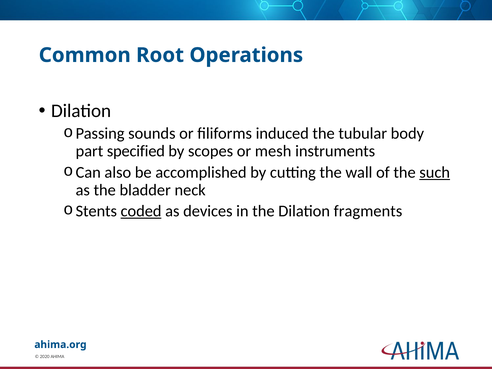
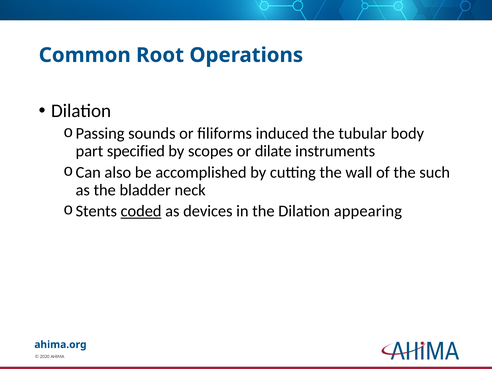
mesh: mesh -> dilate (273, 151)
such underline: present -> none (435, 172)
fragments: fragments -> appearing (368, 211)
